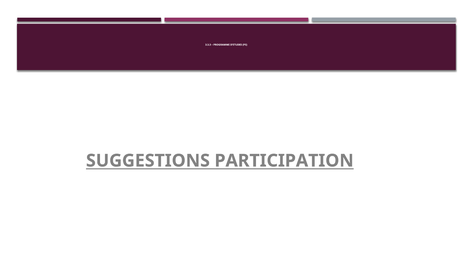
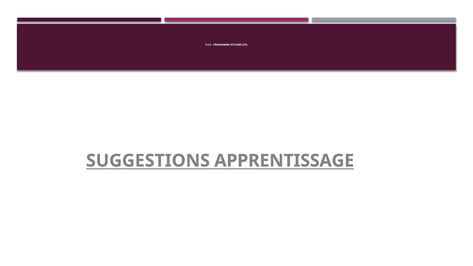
PARTICIPATION: PARTICIPATION -> APPRENTISSAGE (284, 161)
